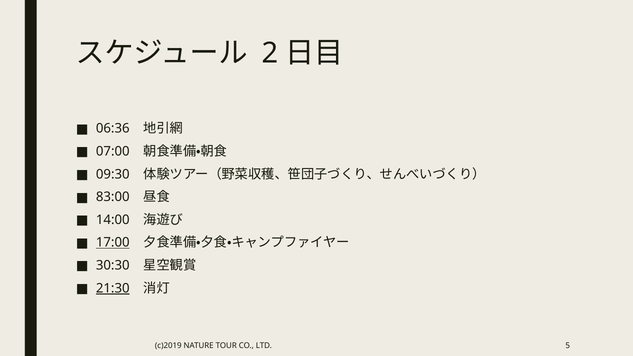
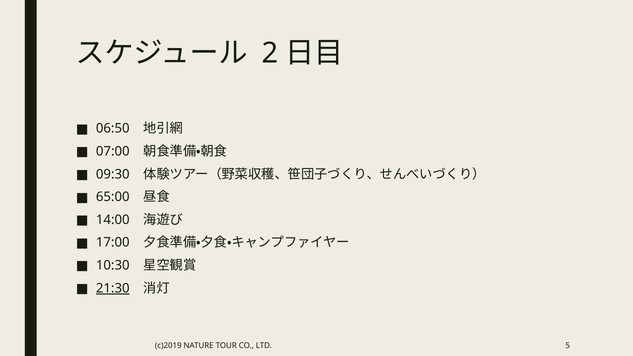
06:36: 06:36 -> 06:50 (113, 129)
83:00: 83:00 -> 65:00 (113, 197)
17:00 underline: present -> none (113, 243)
30:30: 30:30 -> 10:30 (113, 265)
